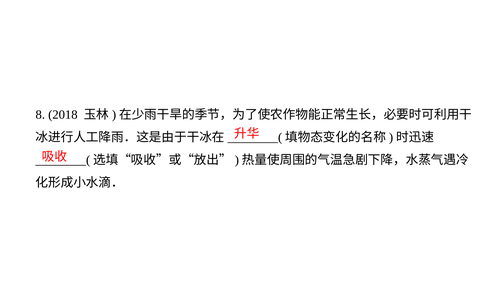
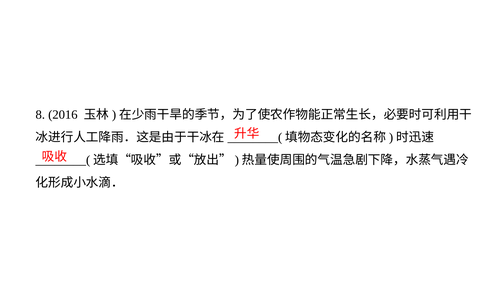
2018: 2018 -> 2016 (63, 115)
